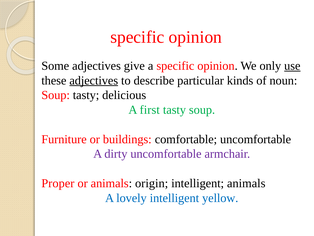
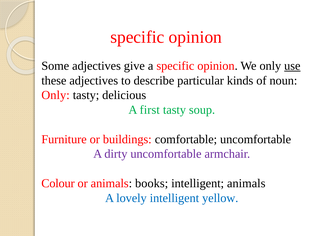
adjectives underline: present -> none (94, 80)
Soup: Soup -> Only (56, 95)
Proper: Proper -> Colour (58, 183)
origin: origin -> books (152, 183)
